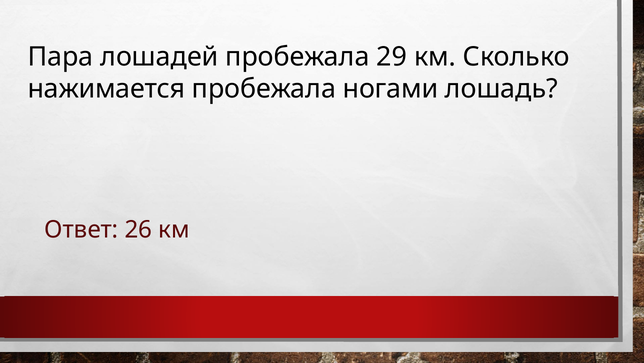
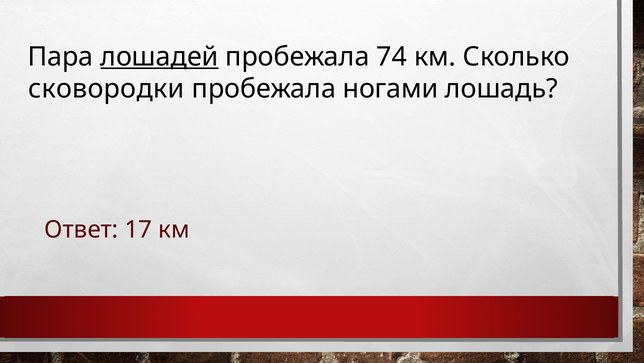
лошадей underline: none -> present (159, 57)
29: 29 -> 74 (392, 57)
нажимается: нажимается -> сковородки (106, 89)
26: 26 -> 17 (138, 229)
